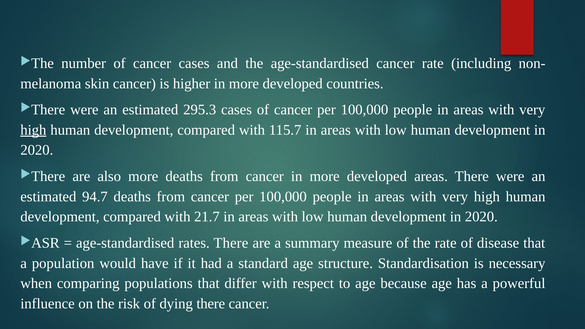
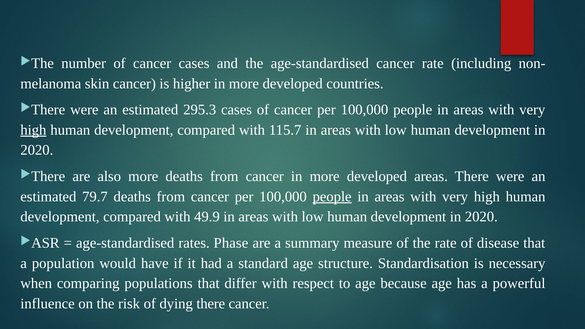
94.7: 94.7 -> 79.7 (95, 197)
people underline: none -> present (332, 197)
21.7: 21.7 -> 49.9 (207, 217)
rates There: There -> Phase (231, 243)
